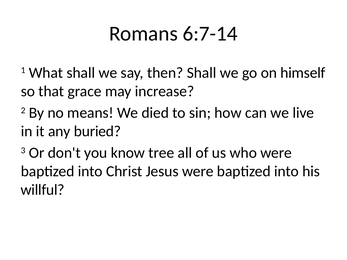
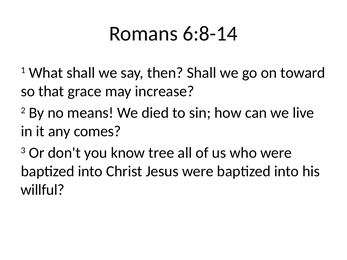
6:7-14: 6:7-14 -> 6:8-14 (210, 34)
himself: himself -> toward (303, 73)
buried: buried -> comes (97, 131)
